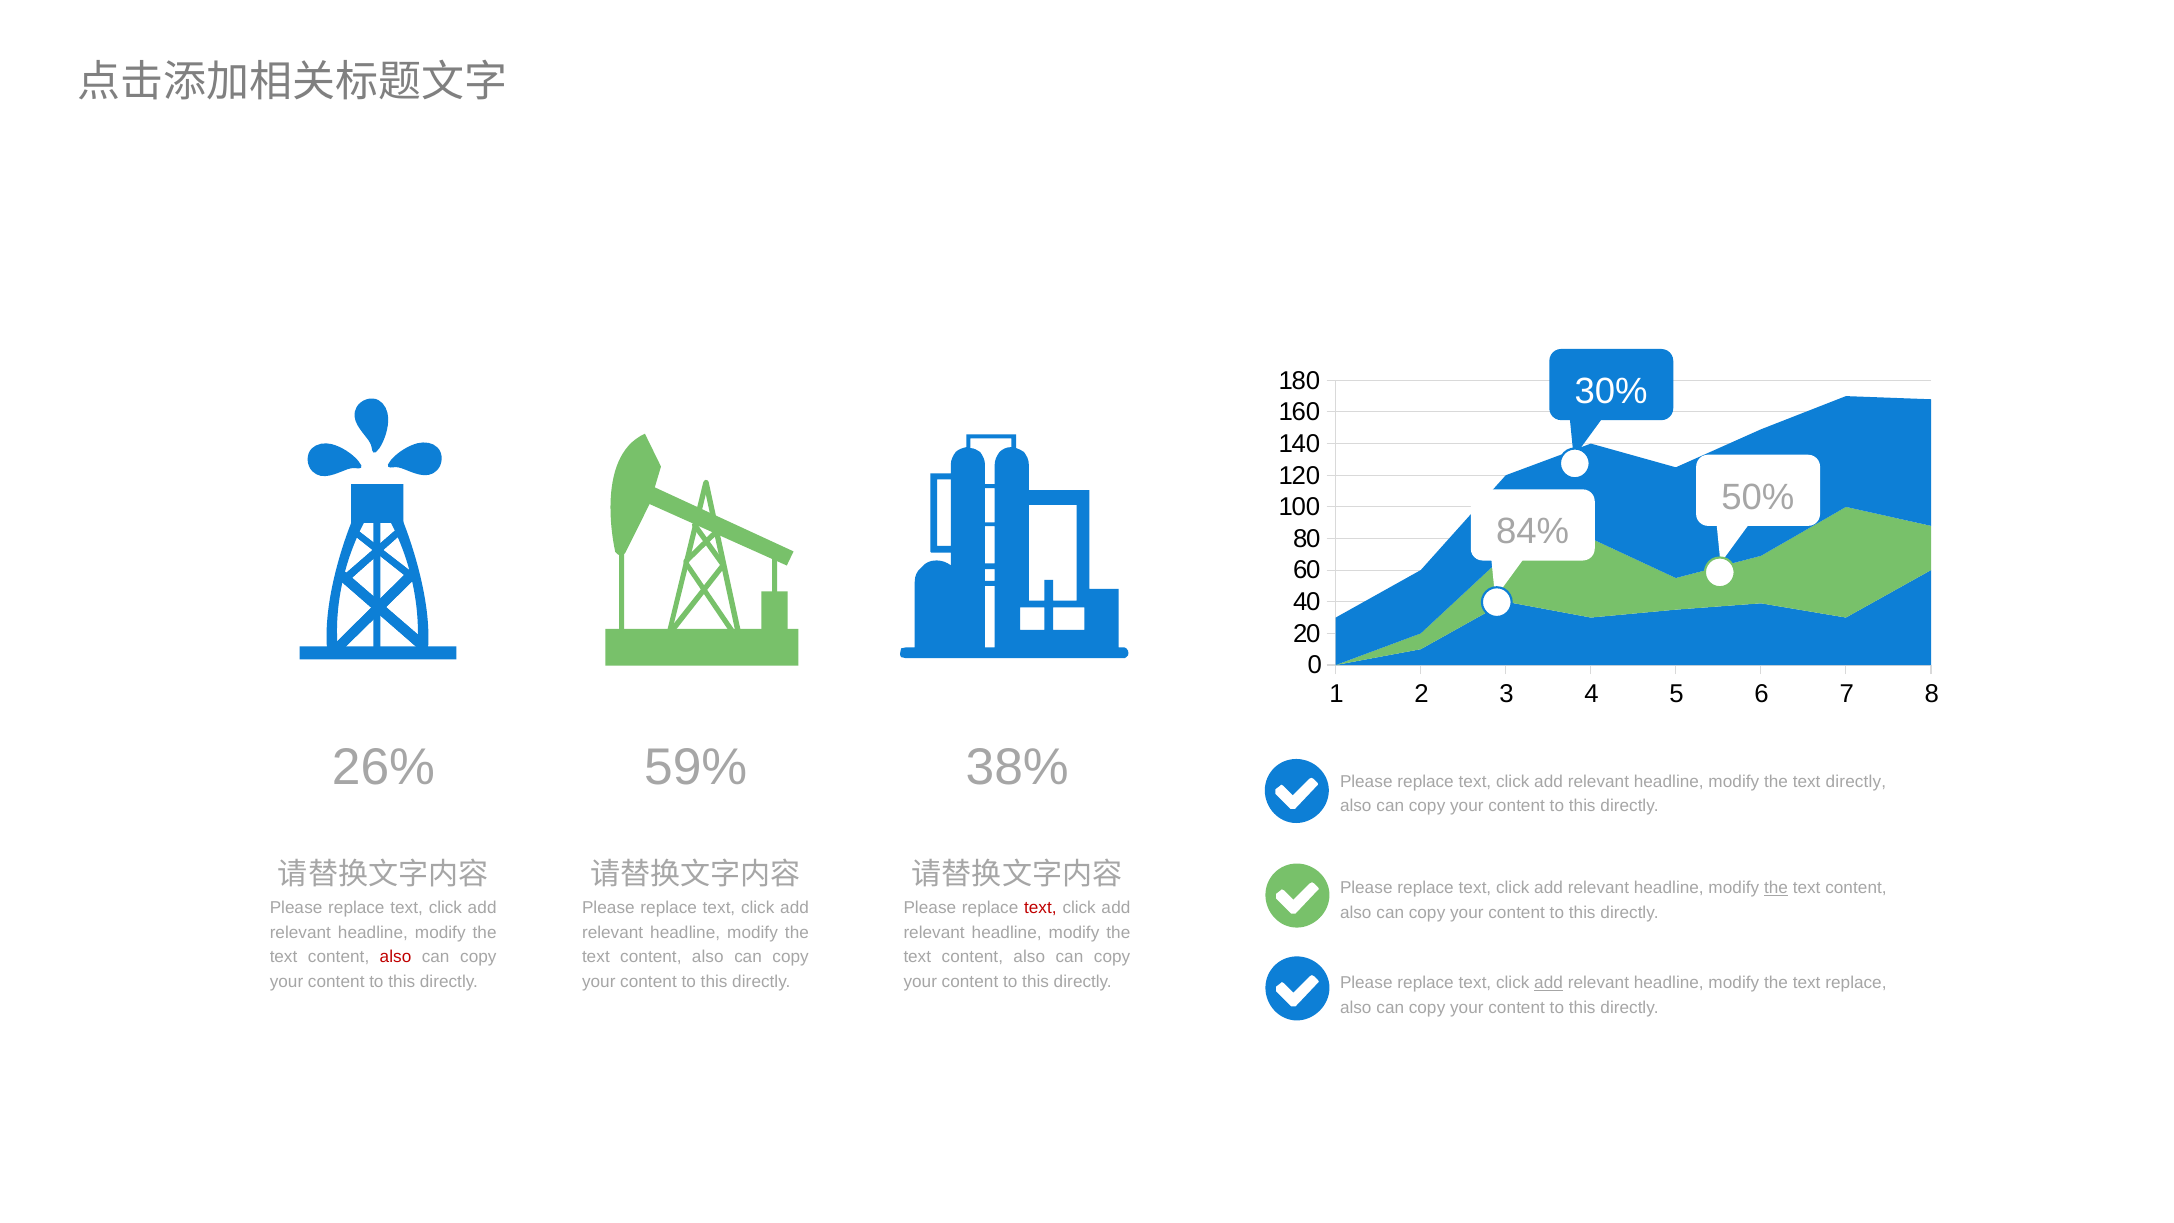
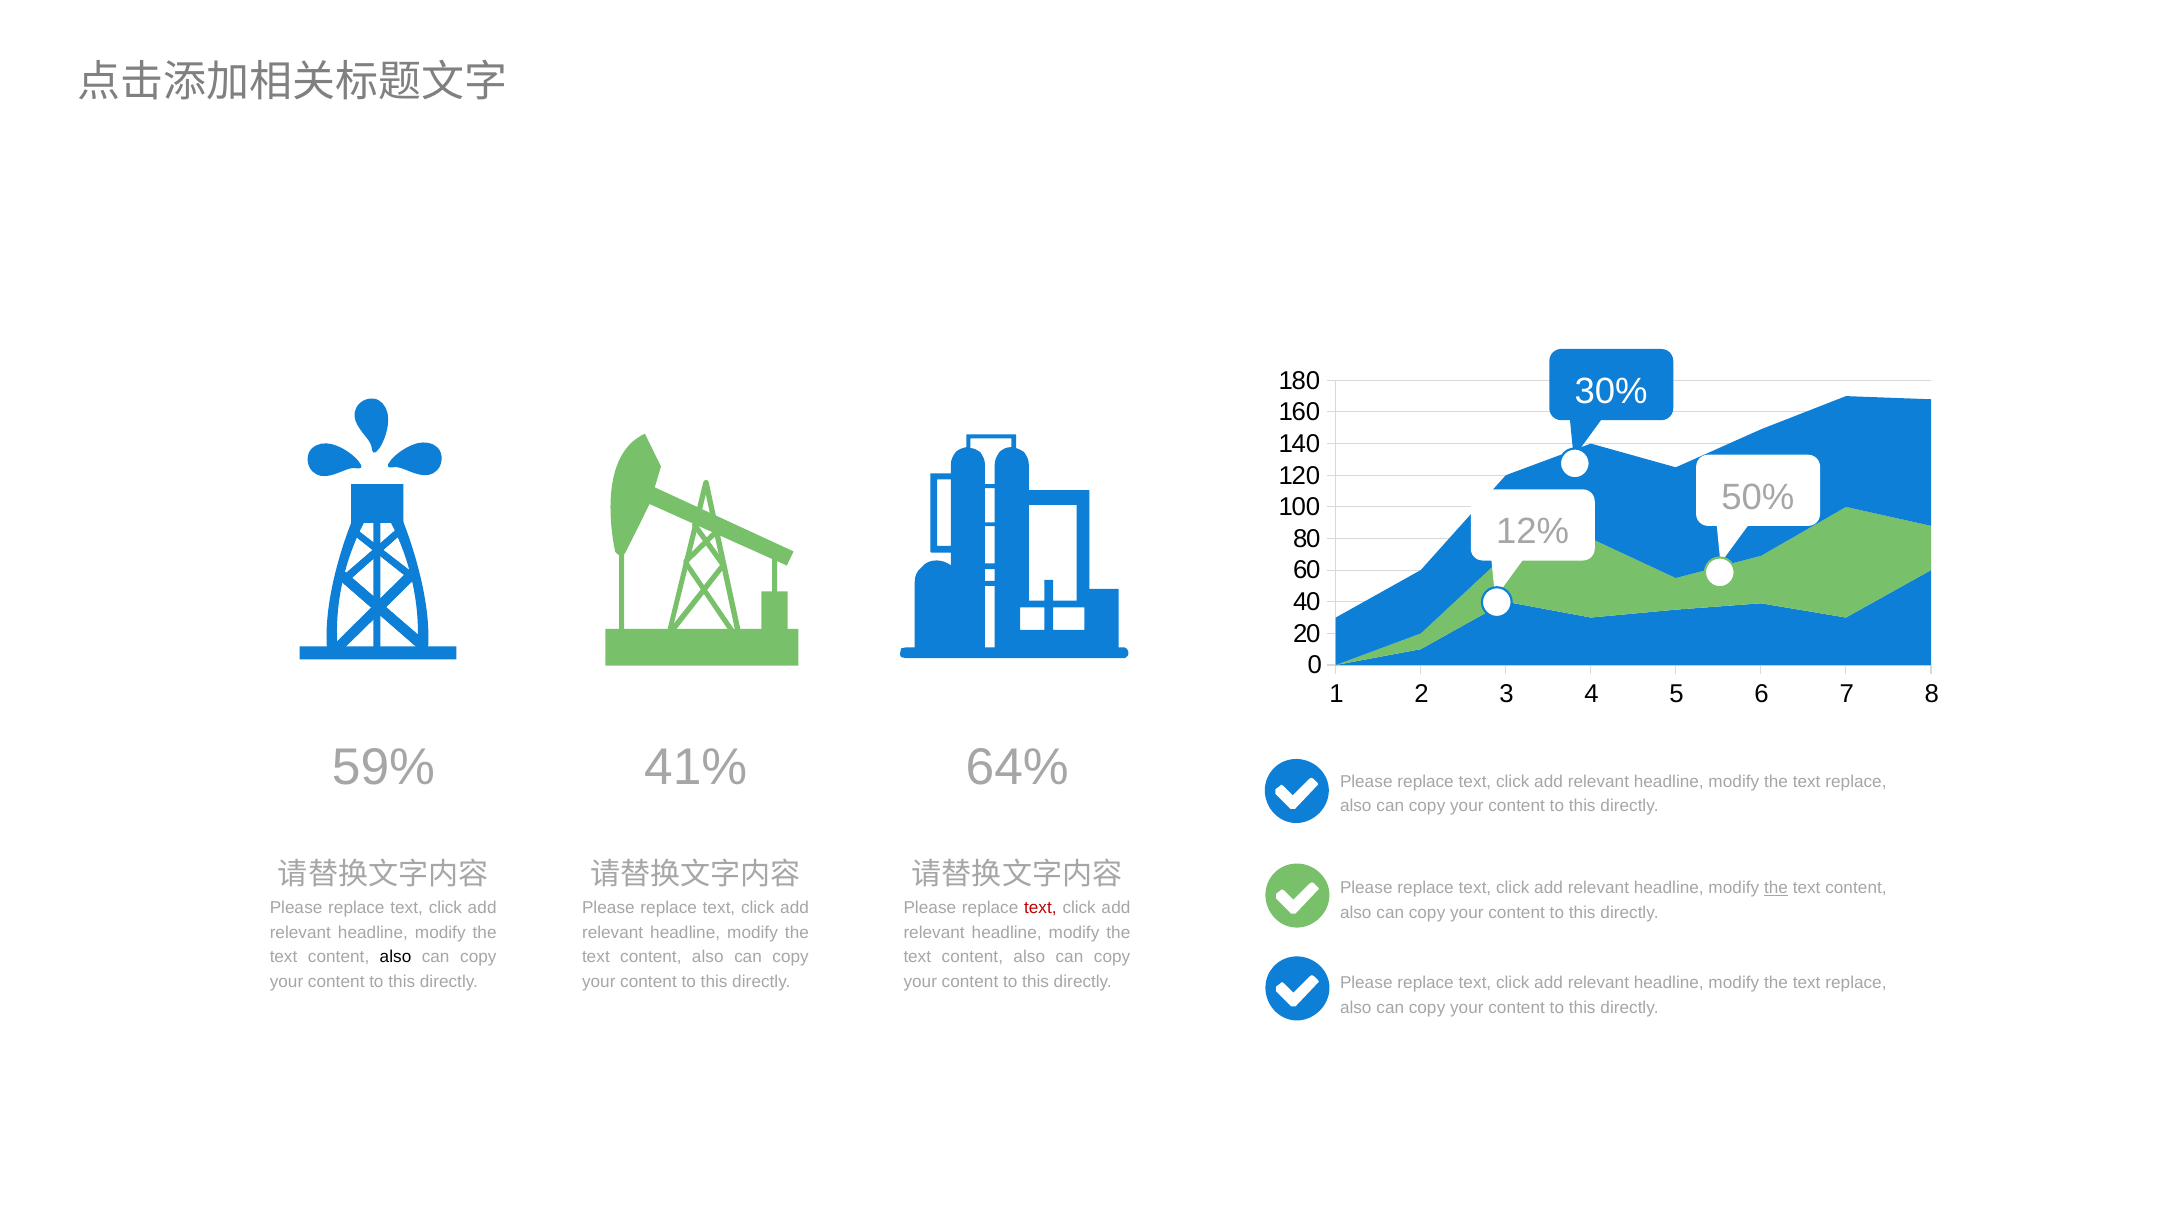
84%: 84% -> 12% (1533, 532)
26%: 26% -> 59% (383, 768)
59%: 59% -> 41% (696, 768)
38%: 38% -> 64% (1017, 768)
directly: directly -> replace (1856, 781)
also colour: red -> black (396, 957)
add underline: present -> none (1549, 983)
